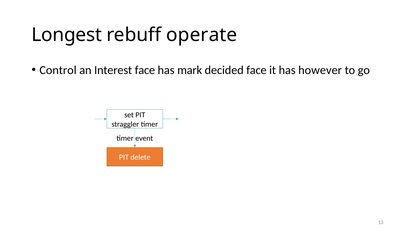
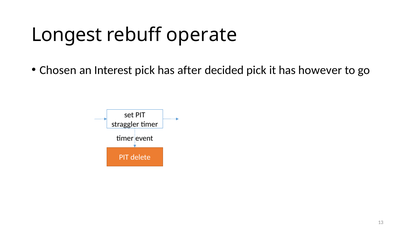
Control: Control -> Chosen (58, 70)
Interest face: face -> pick (145, 70)
mark: mark -> after (190, 70)
decided face: face -> pick (256, 70)
